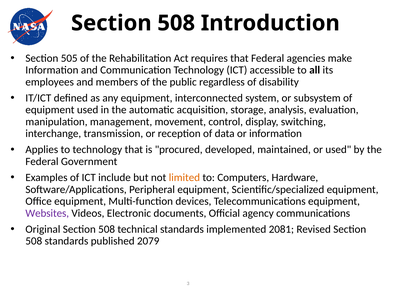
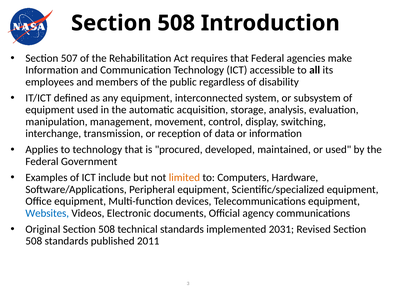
505: 505 -> 507 (69, 58)
Websites colour: purple -> blue (47, 213)
2081: 2081 -> 2031 (281, 229)
2079: 2079 -> 2011 (148, 241)
